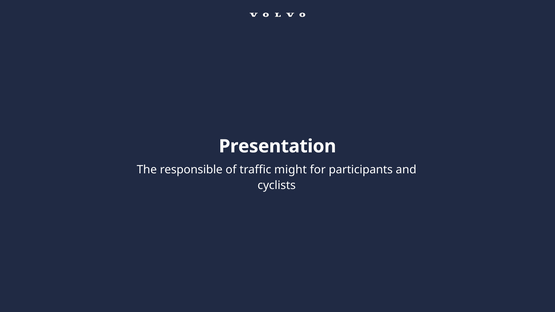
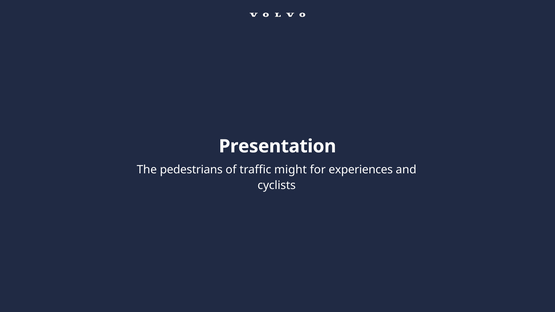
responsible: responsible -> pedestrians (191, 170)
participants: participants -> experiences (361, 170)
